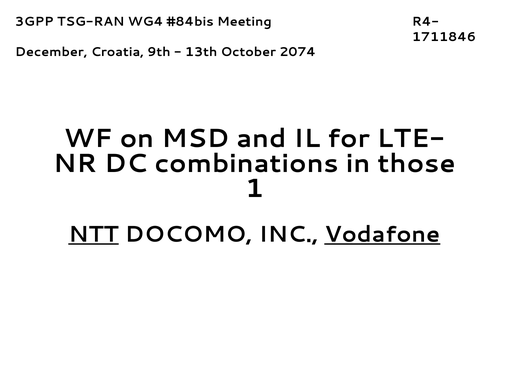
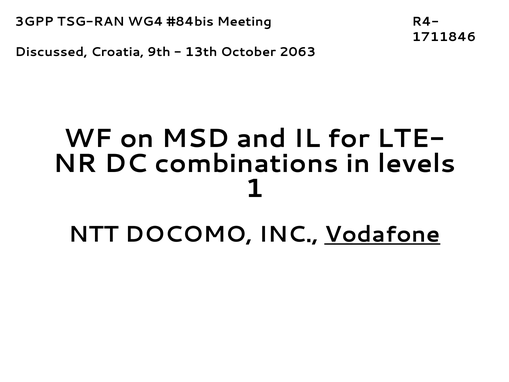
December: December -> Discussed (51, 52)
2074: 2074 -> 2063 (298, 52)
those: those -> levels (417, 163)
NTT underline: present -> none (94, 234)
